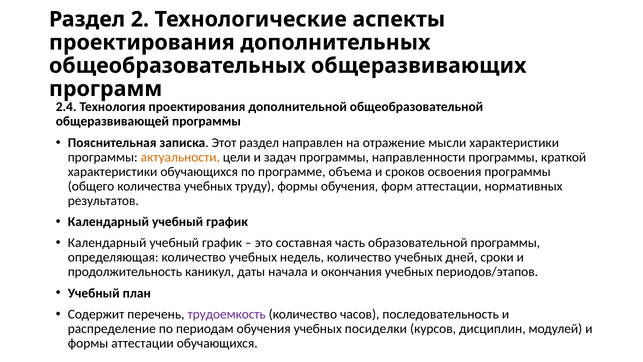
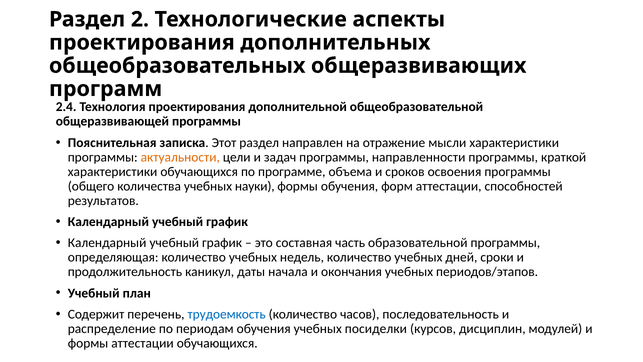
труду: труду -> науки (255, 186)
нормативных: нормативных -> способностей (524, 186)
трудоемкость colour: purple -> blue (227, 314)
